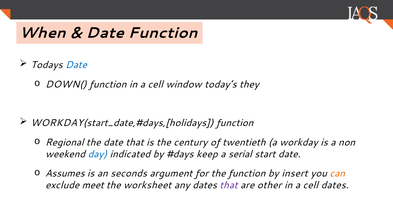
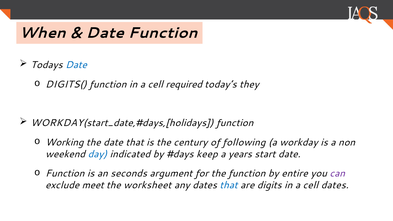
DOWN(: DOWN( -> DIGITS( (66, 84)
window: window -> required (184, 84)
Regional: Regional -> Working (64, 142)
twentieth: twentieth -> following (244, 142)
serial: serial -> years (240, 154)
Assumes: Assumes -> Function (65, 173)
insert: insert -> entire (295, 173)
can colour: orange -> purple (337, 173)
that colour: purple -> blue (229, 185)
other: other -> digits (269, 185)
